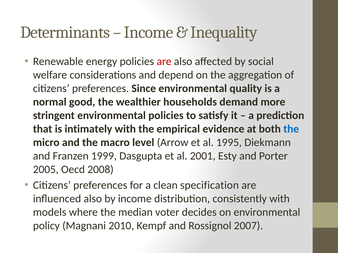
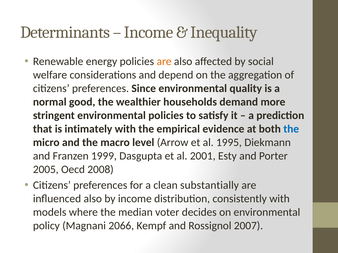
are colour: red -> orange (164, 62)
specification: specification -> substantially (210, 186)
2010: 2010 -> 2066 (121, 226)
